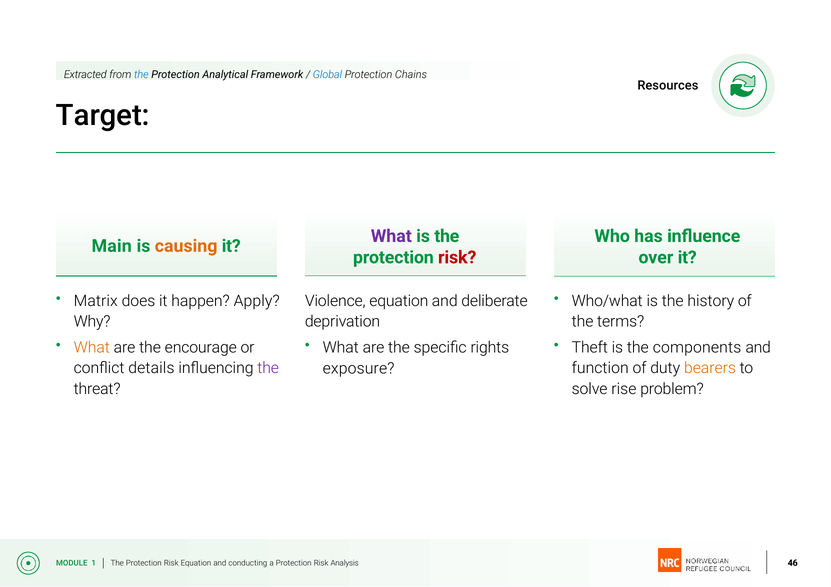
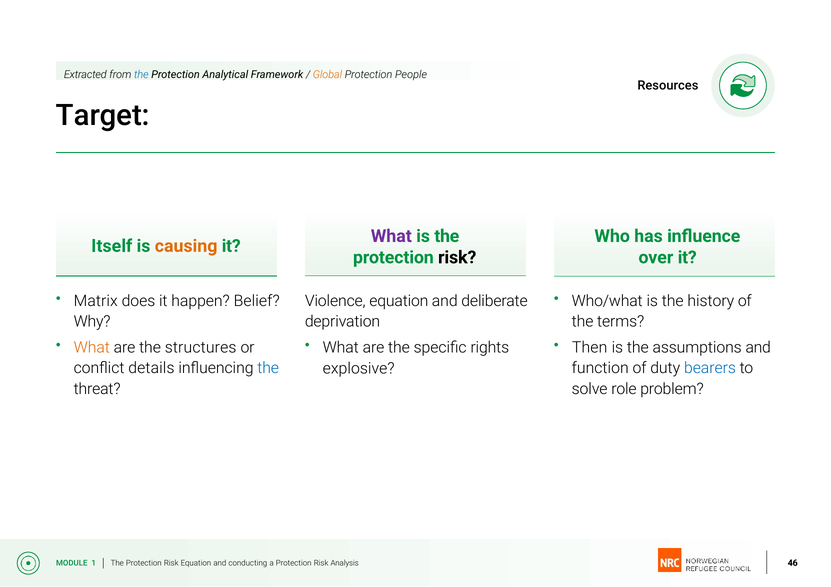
Global colour: blue -> orange (327, 75)
Chains: Chains -> People (411, 75)
Main: Main -> Itself (112, 246)
risk colour: red -> black (457, 258)
Apply: Apply -> Belief (257, 301)
encourage: encourage -> structures (201, 348)
Theft: Theft -> Then (590, 348)
components: components -> assumptions (697, 348)
the colour: purple -> blue (268, 369)
bearers colour: orange -> blue (710, 369)
exposure: exposure -> explosive (359, 369)
rise: rise -> role (624, 389)
